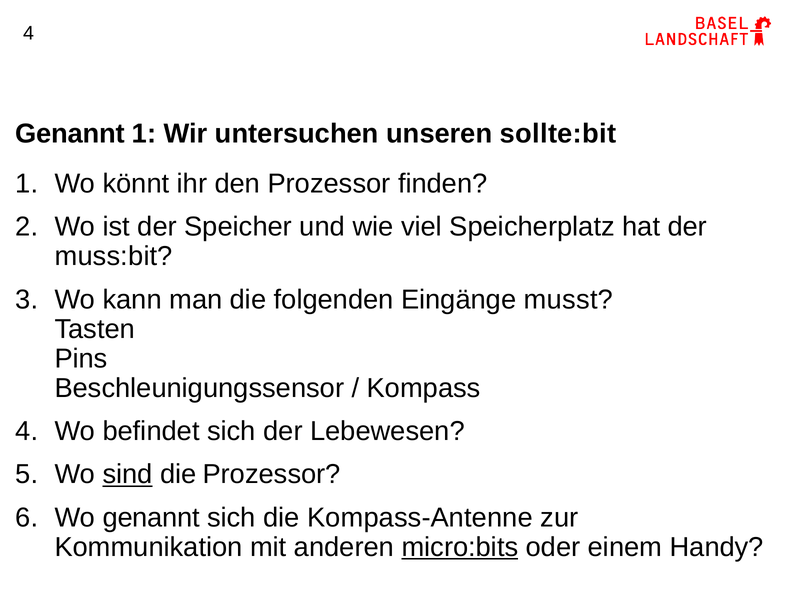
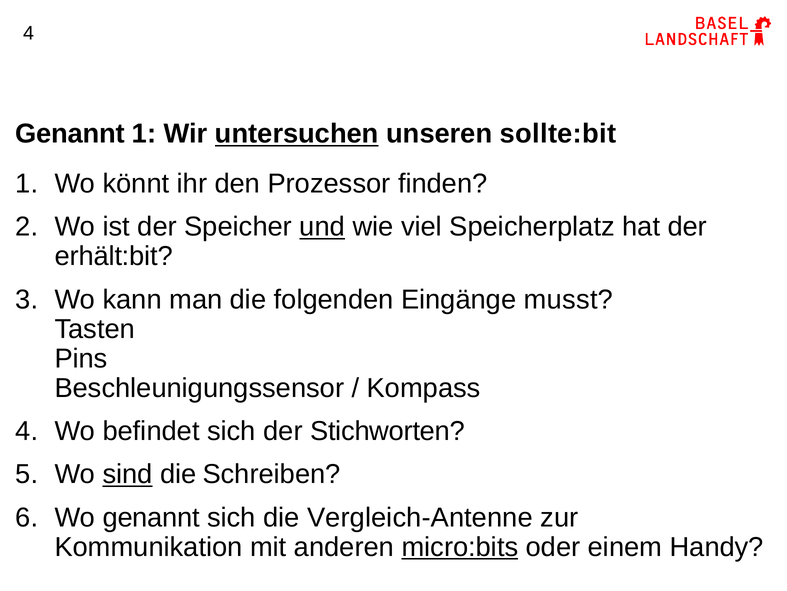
untersuchen underline: none -> present (297, 134)
und underline: none -> present (322, 227)
muss:bit: muss:bit -> erhält:bit (114, 256)
Lebewesen: Lebewesen -> Stichworten (388, 431)
die Prozessor: Prozessor -> Schreiben (272, 474)
Kompass-Antenne: Kompass-Antenne -> Vergleich-Antenne (420, 517)
